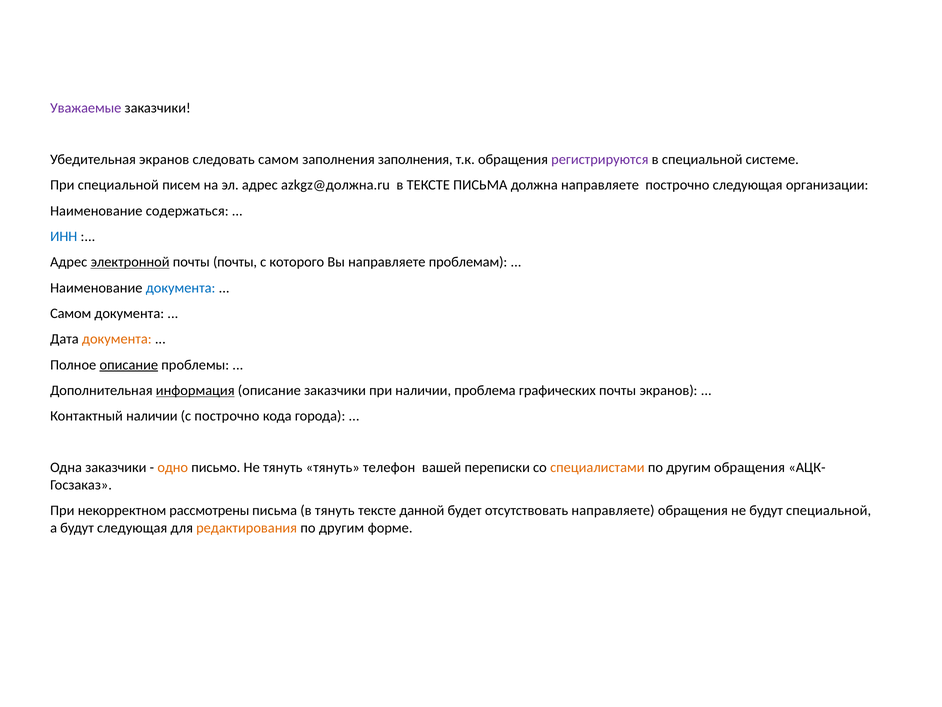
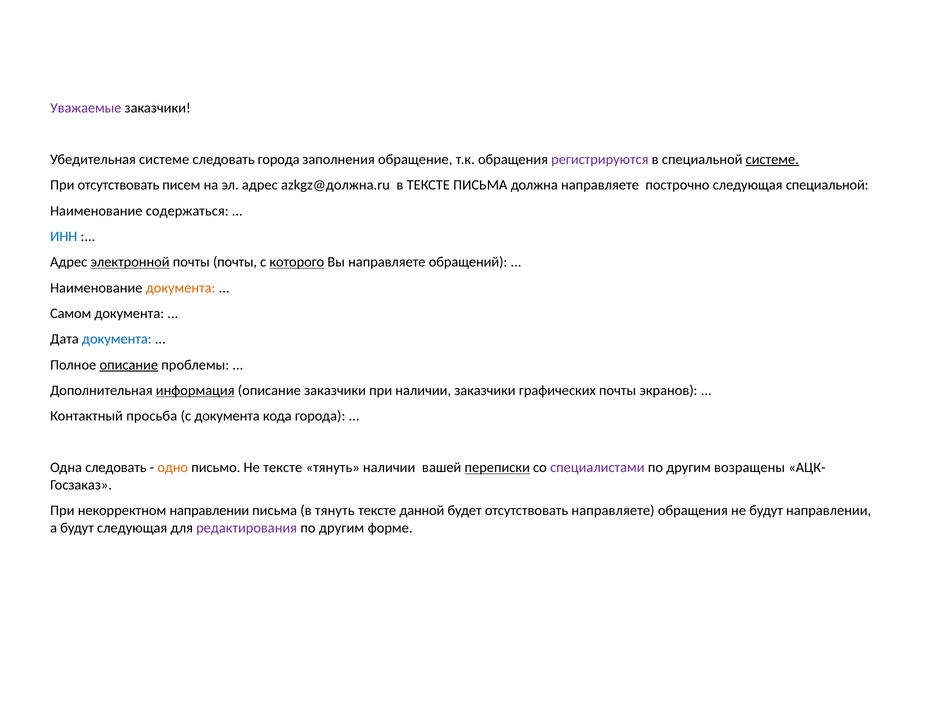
Убедительная экранов: экранов -> системе (164, 159)
следовать самом: самом -> города (279, 159)
заполнения заполнения: заполнения -> обращение (415, 159)
системе underline: none -> present (772, 159)
При специальной: специальной -> отсутствовать (118, 185)
следующая организации: организации -> специальной (827, 185)
которого underline: none -> present (297, 262)
проблемам: проблемам -> обращений (468, 262)
документа colour: blue -> orange (181, 288)
документа colour: orange -> blue (117, 339)
наличии проблема: проблема -> заказчики (485, 390)
Контактный наличии: наличии -> просьба (152, 416)
с построчно: построчно -> документа (227, 416)
Одна заказчики: заказчики -> следовать (116, 467)
Не тянуть: тянуть -> тексте (283, 467)
тянуть телефон: телефон -> наличии (389, 467)
переписки underline: none -> present (497, 467)
специалистами colour: orange -> purple (597, 467)
другим обращения: обращения -> возращены (750, 467)
некорректном рассмотрены: рассмотрены -> направлении (209, 510)
будут специальной: специальной -> направлении (829, 510)
редактирования colour: orange -> purple (247, 527)
